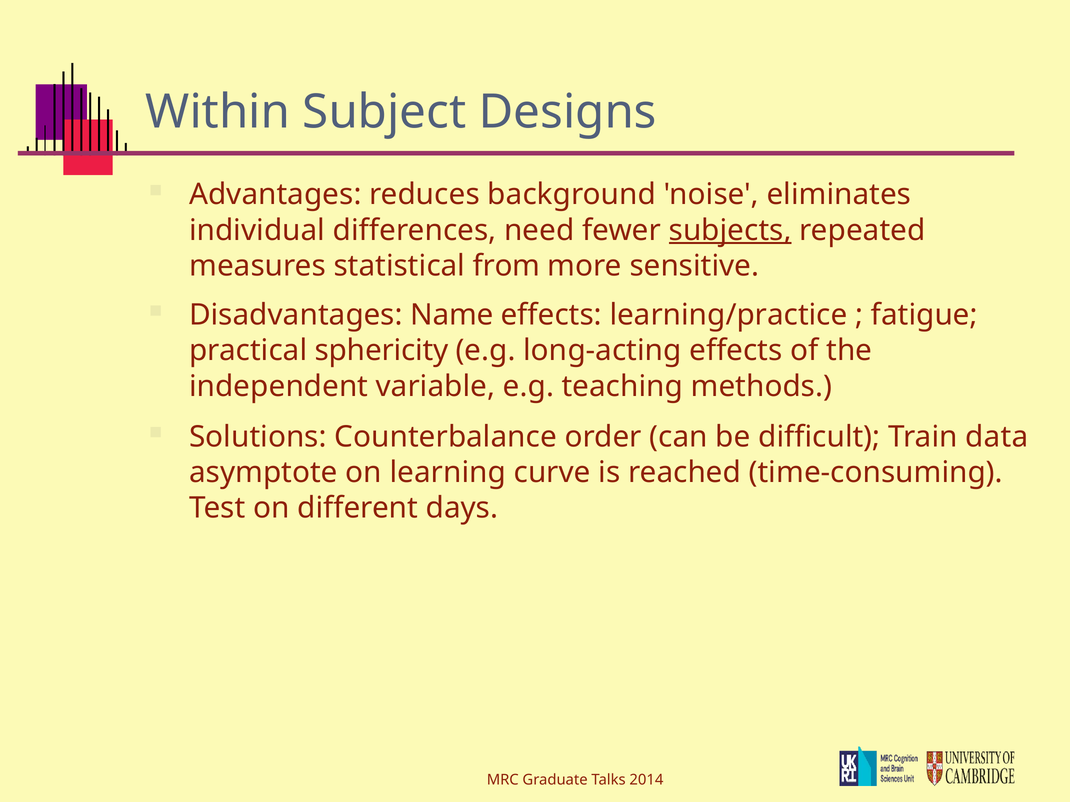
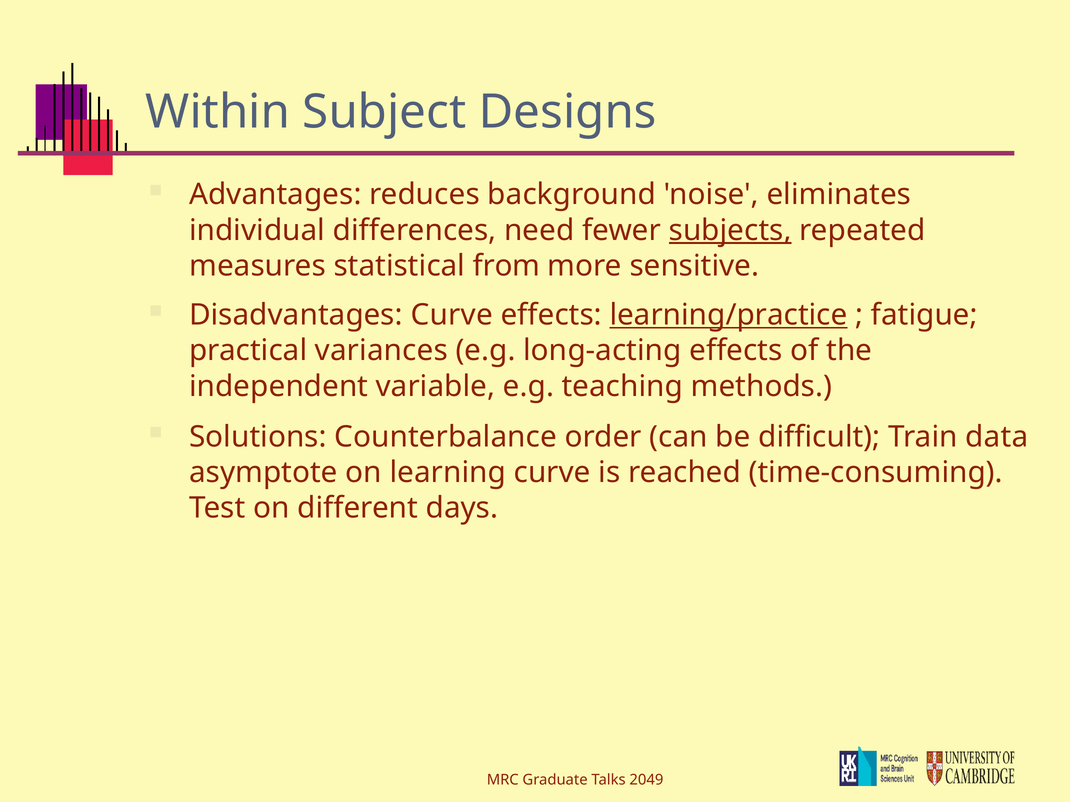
Disadvantages Name: Name -> Curve (452, 315)
learning/practice underline: none -> present (729, 315)
sphericity: sphericity -> variances (381, 351)
2014: 2014 -> 2049 (646, 780)
